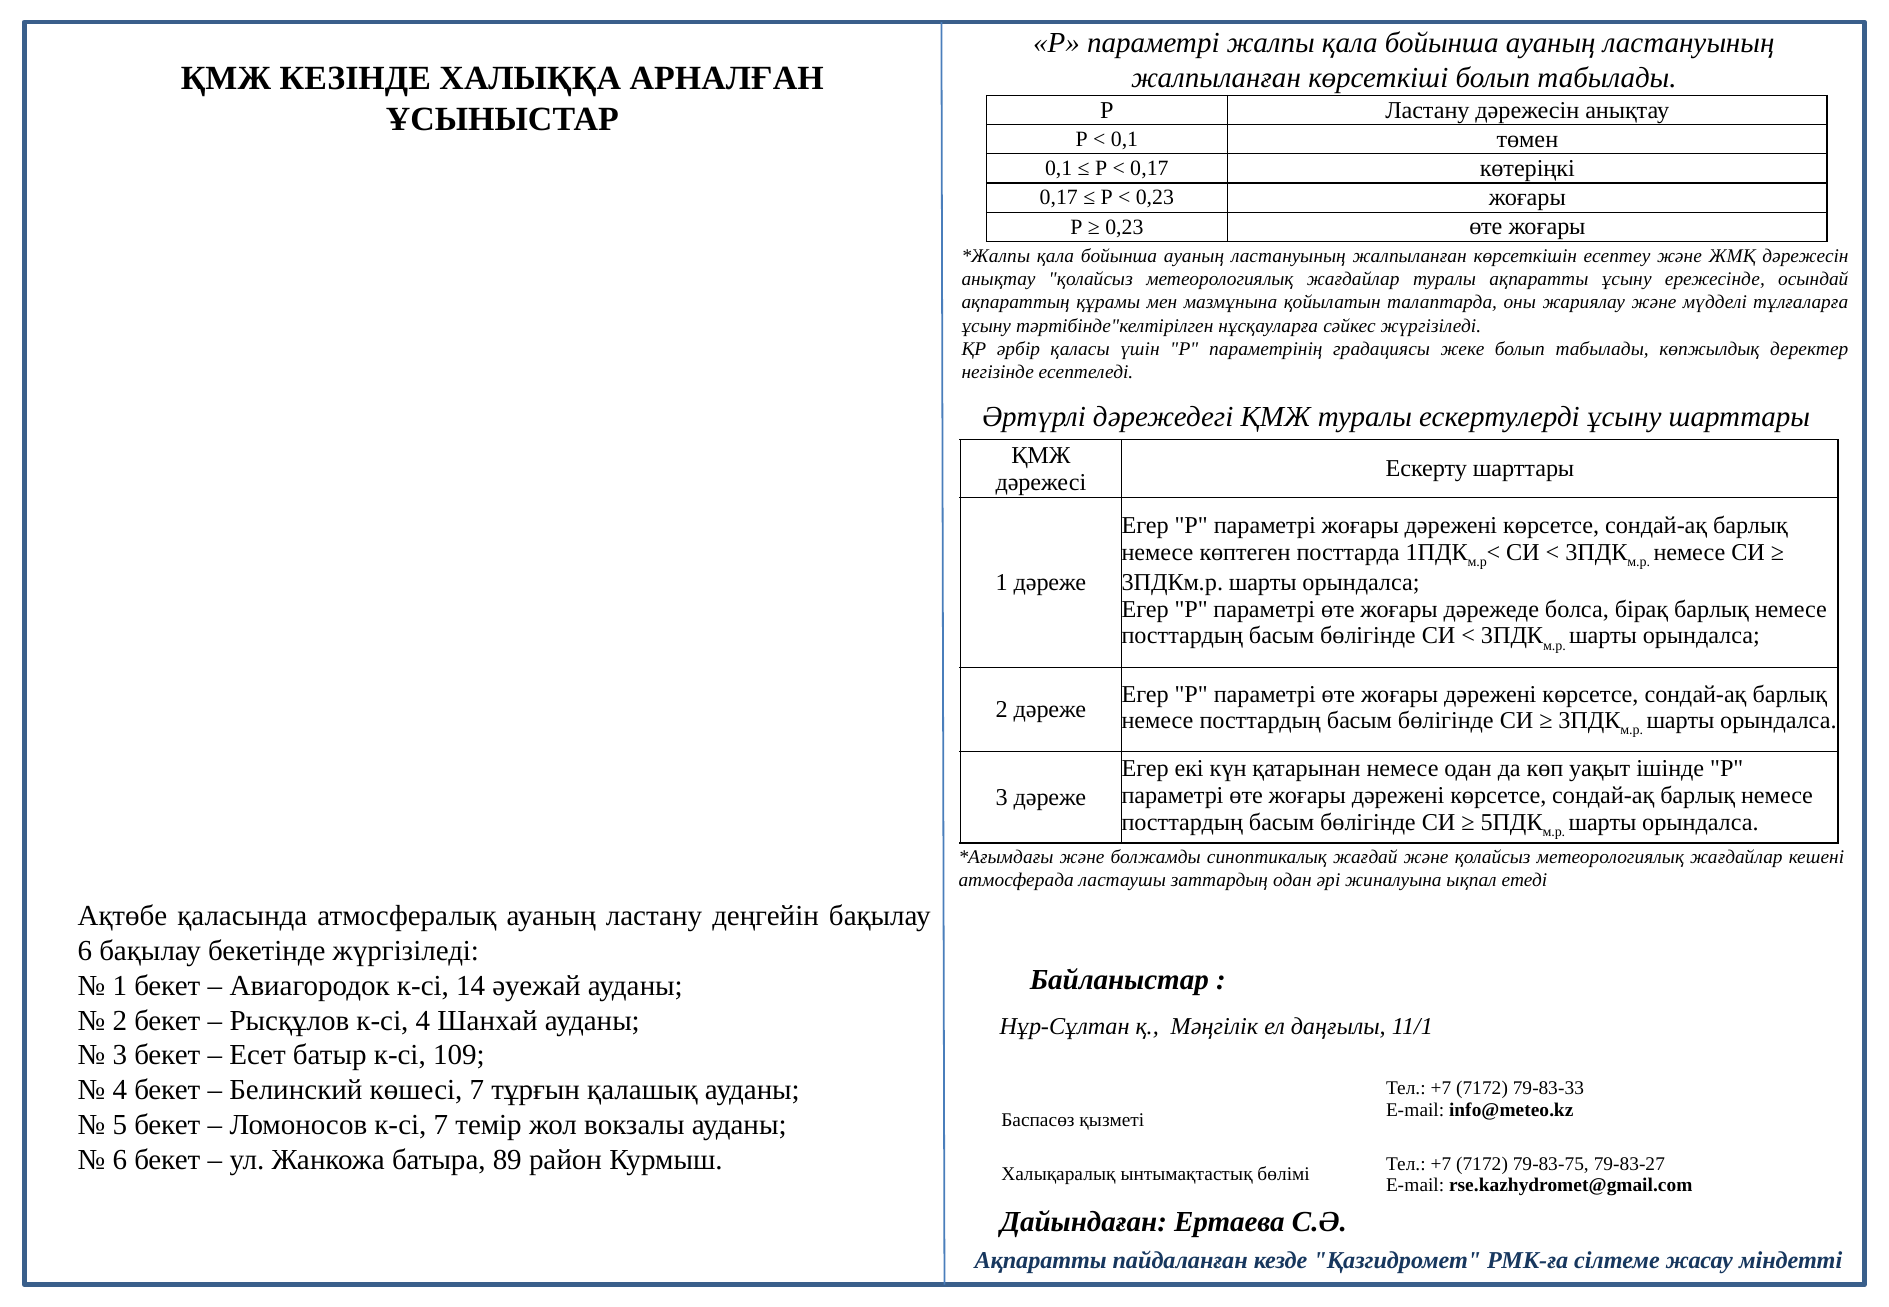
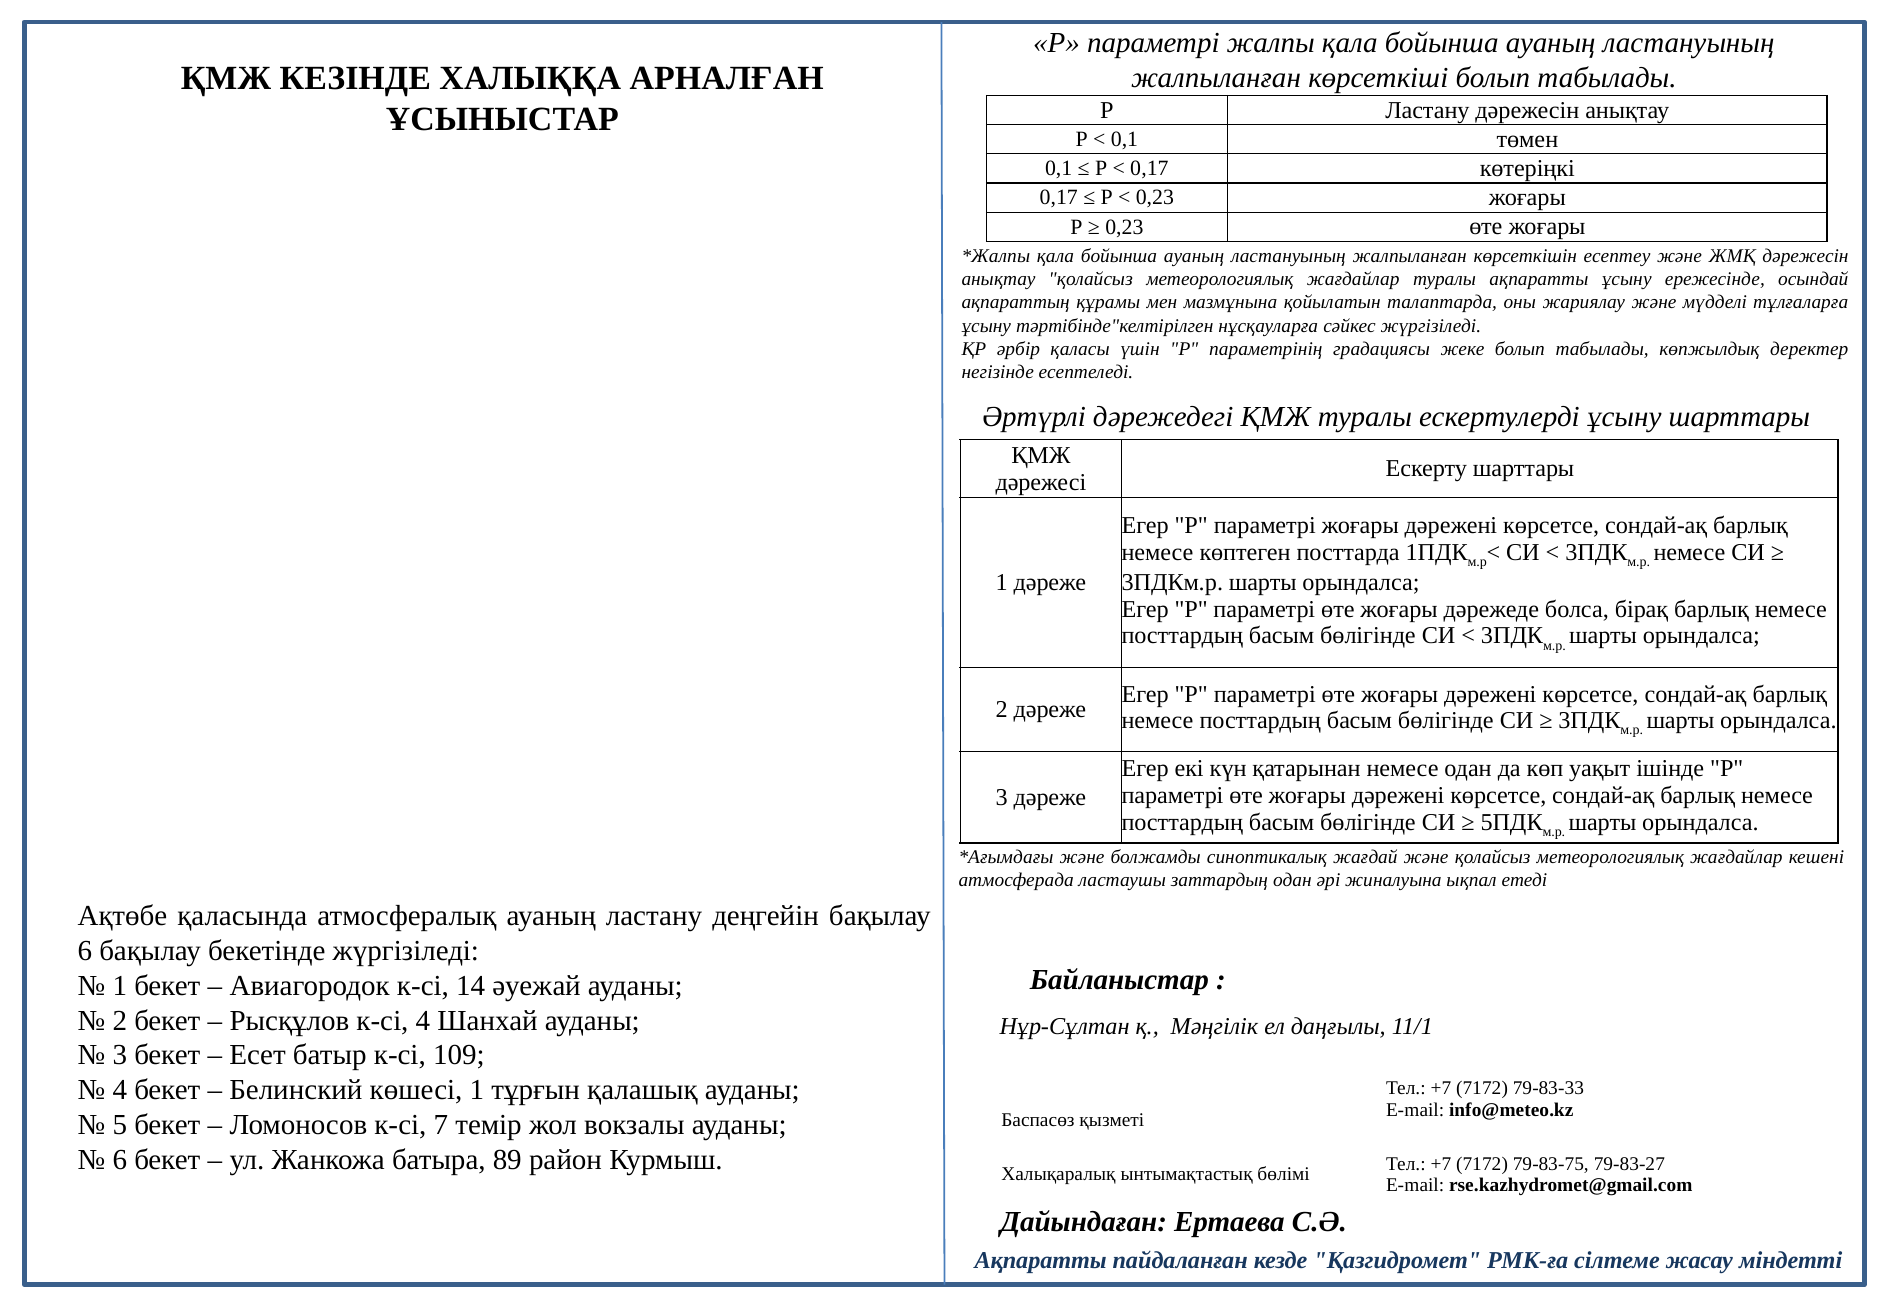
көшесі 7: 7 -> 1 (477, 1091)
